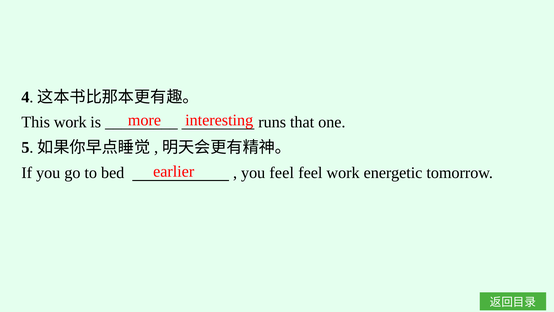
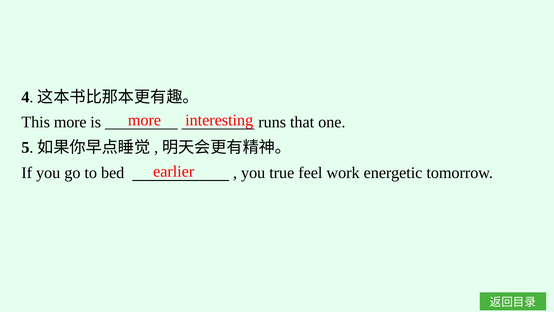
This work: work -> more (70, 122)
you feel: feel -> true (282, 173)
